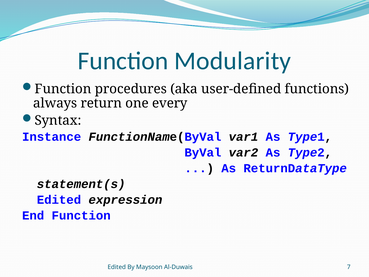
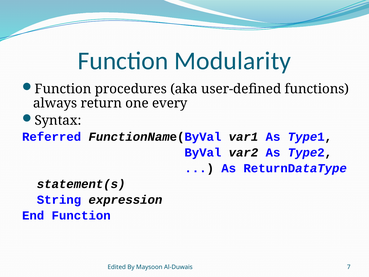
Instance: Instance -> Referred (52, 137)
Edited: Edited -> String (59, 200)
